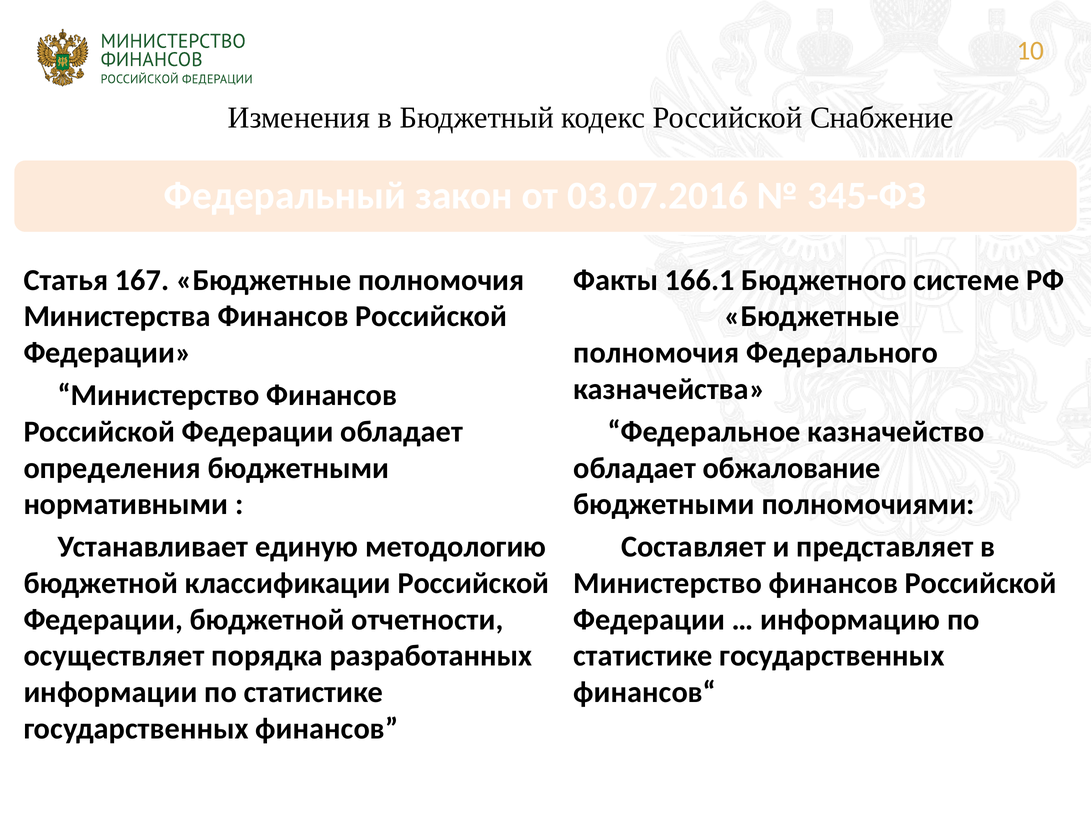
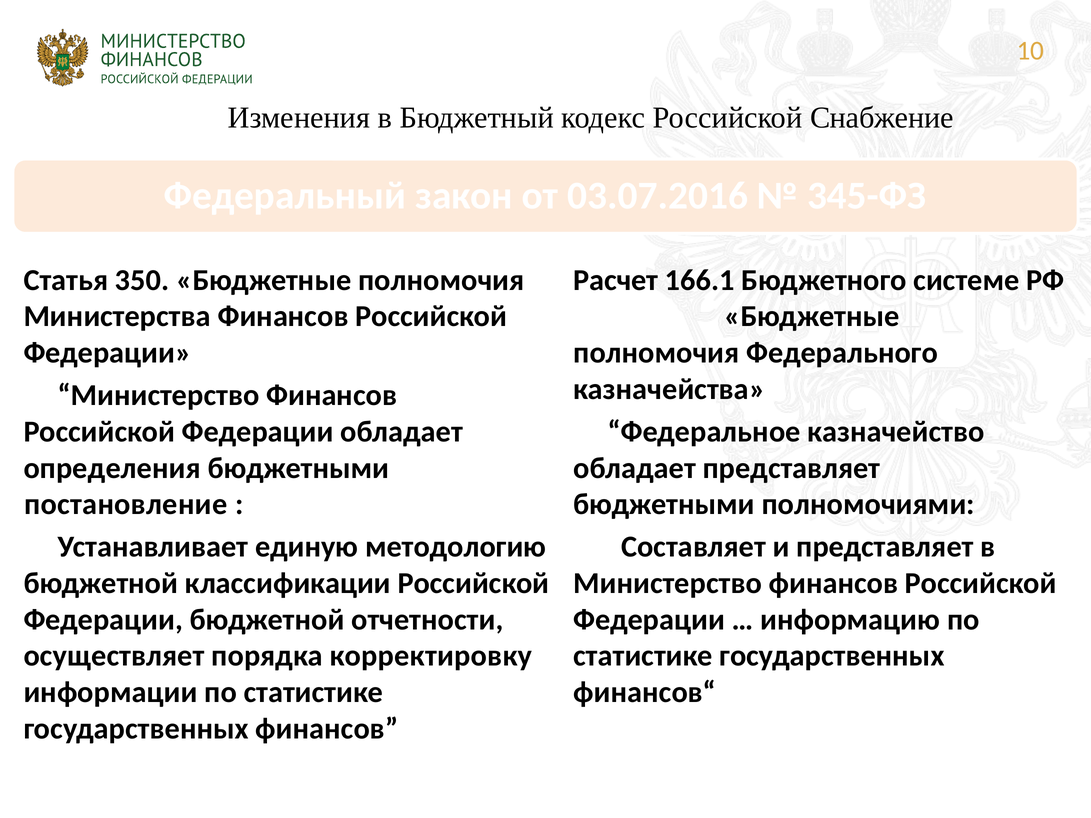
167: 167 -> 350 (142, 280)
Факты: Факты -> Расчет (616, 280)
обладает обжалование: обжалование -> представляет (792, 468)
нормативными: нормативными -> постановление (126, 505)
разработанных: разработанных -> корректировку (431, 656)
